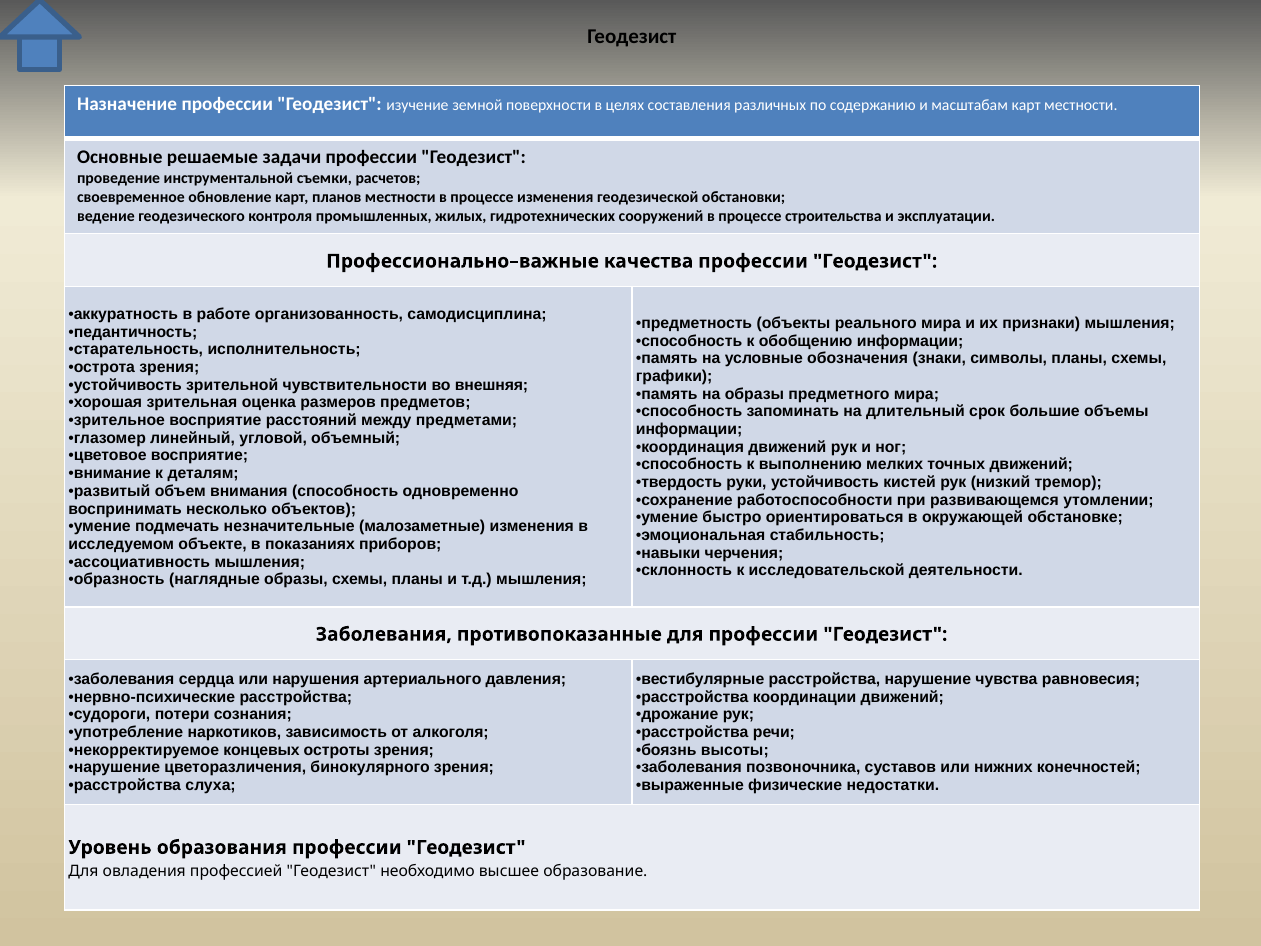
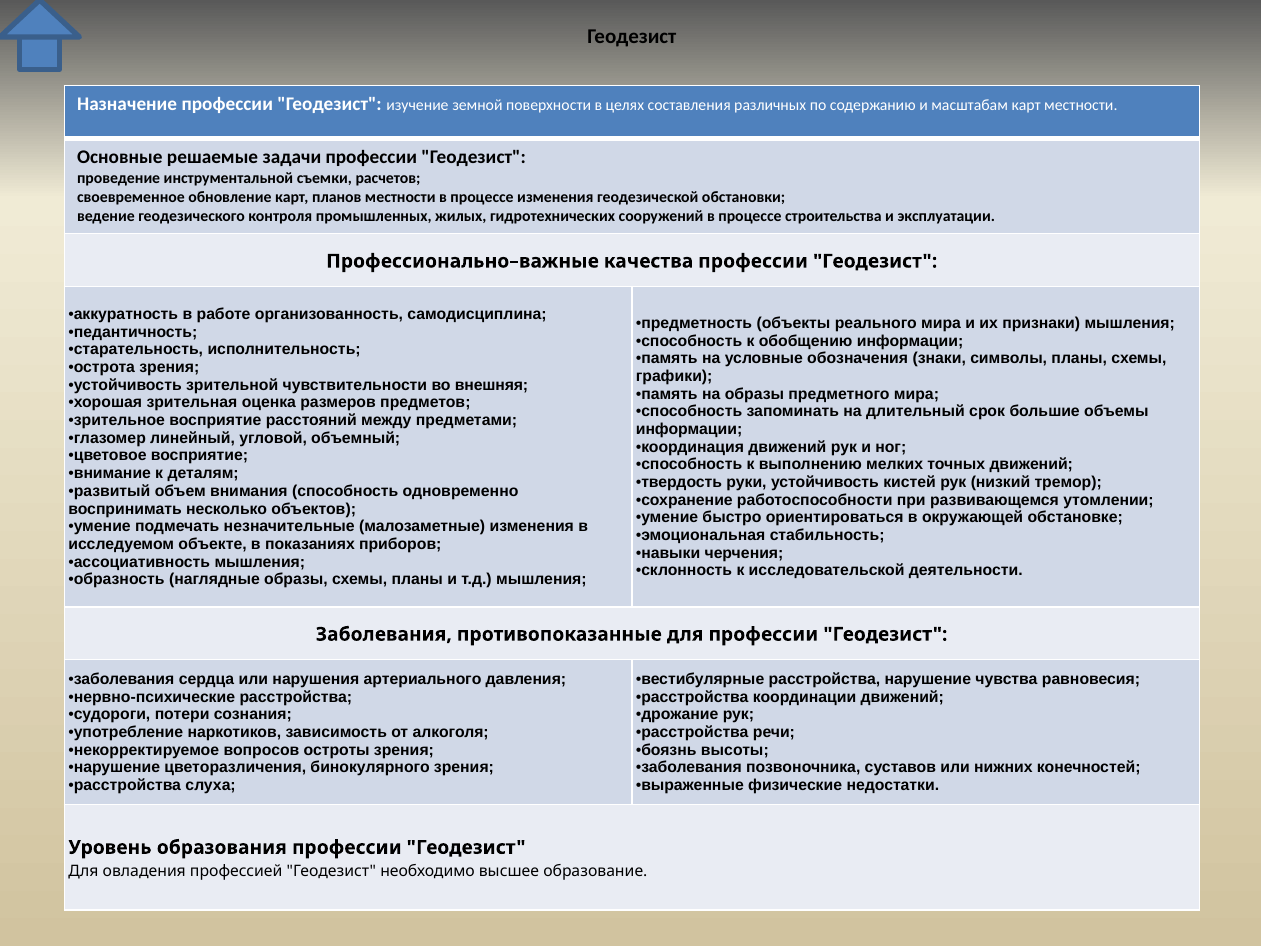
концевых: концевых -> вопросов (261, 750)
